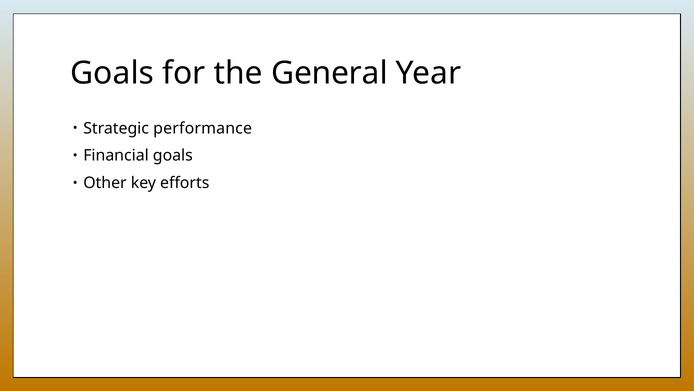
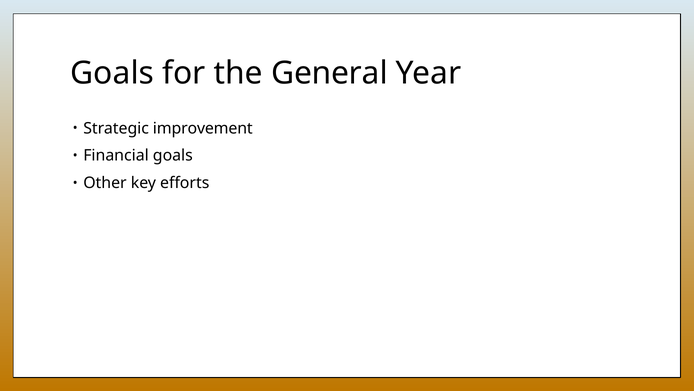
performance: performance -> improvement (203, 128)
